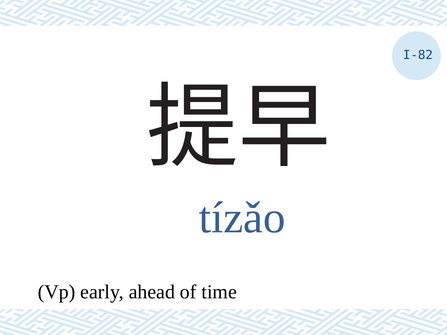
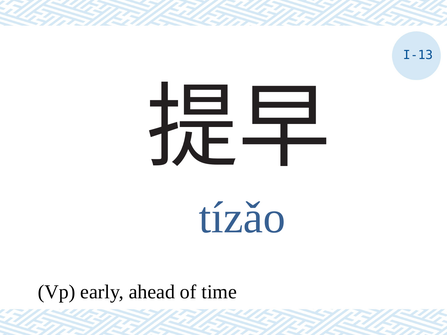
I-82: I-82 -> I-13 (418, 55)
